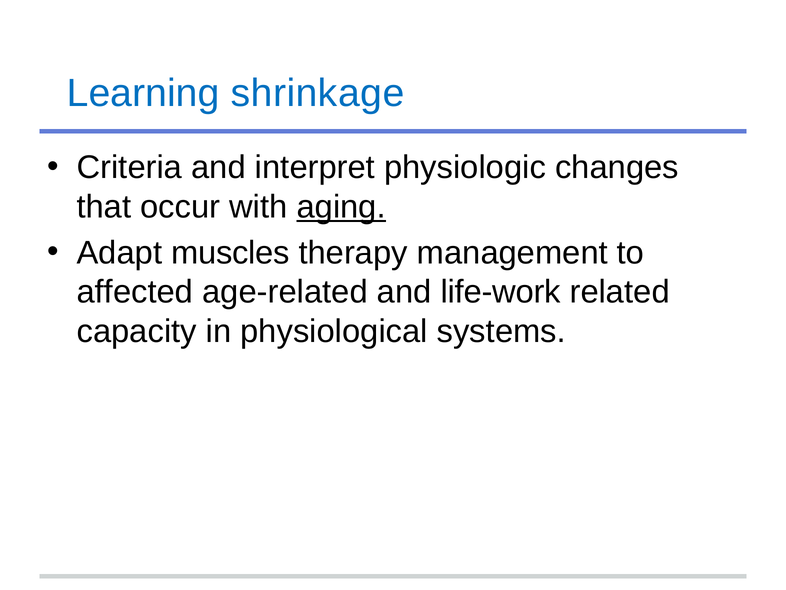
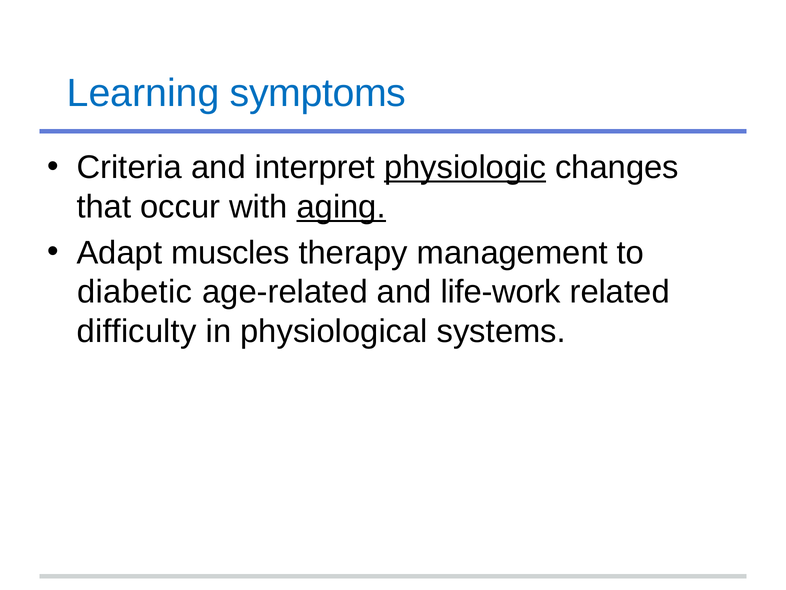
shrinkage: shrinkage -> symptoms (318, 93)
physiologic underline: none -> present (465, 167)
affected: affected -> diabetic (135, 292)
capacity: capacity -> difficulty (137, 331)
